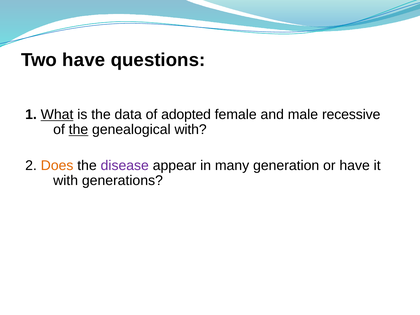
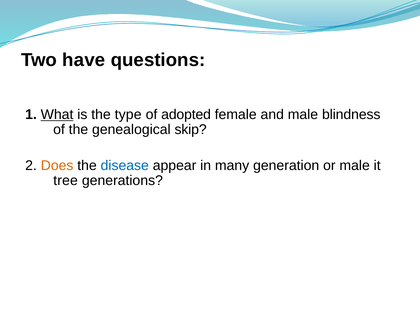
data: data -> type (128, 115)
recessive: recessive -> blindness (351, 115)
the underline: present -> none (78, 130)
genealogical with: with -> skip (191, 130)
disease colour: purple -> blue (125, 166)
or have: have -> male (355, 166)
with: with -> tree (66, 181)
